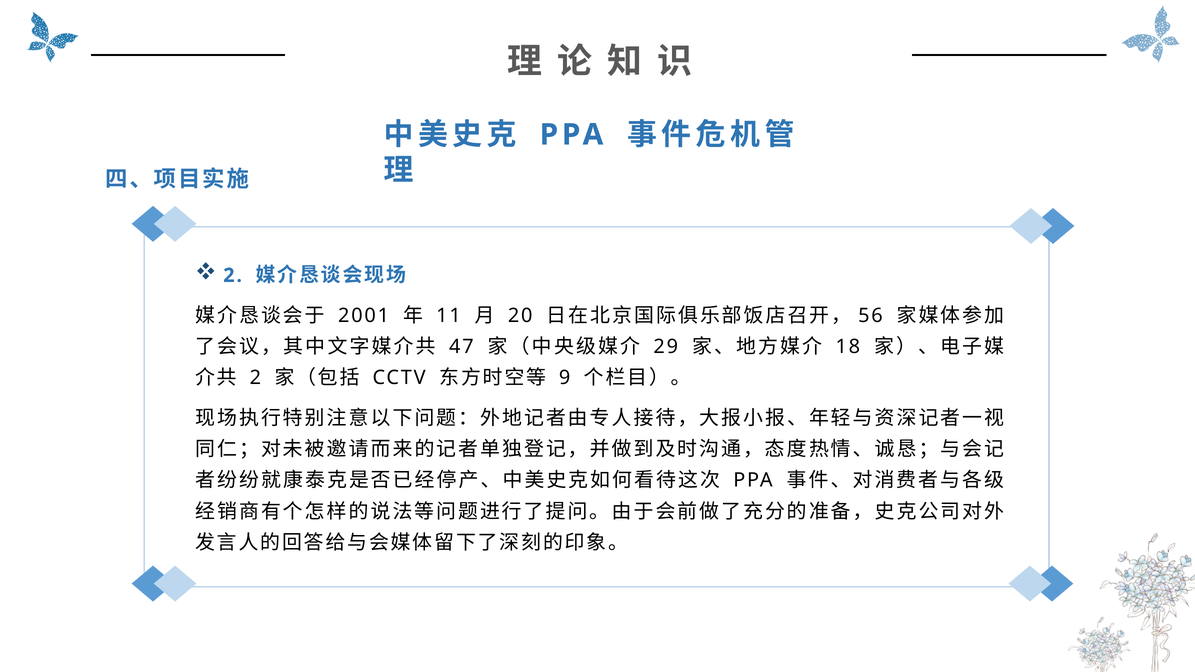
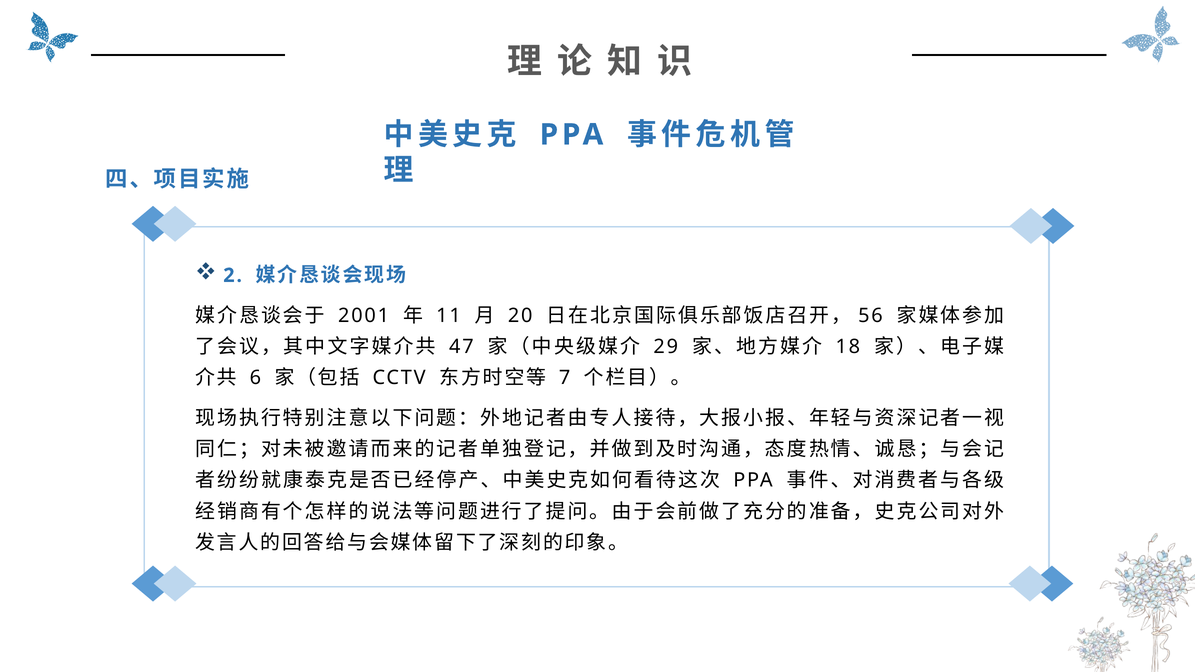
2: 2 -> 6 (255, 378)
9: 9 -> 7 (565, 378)
